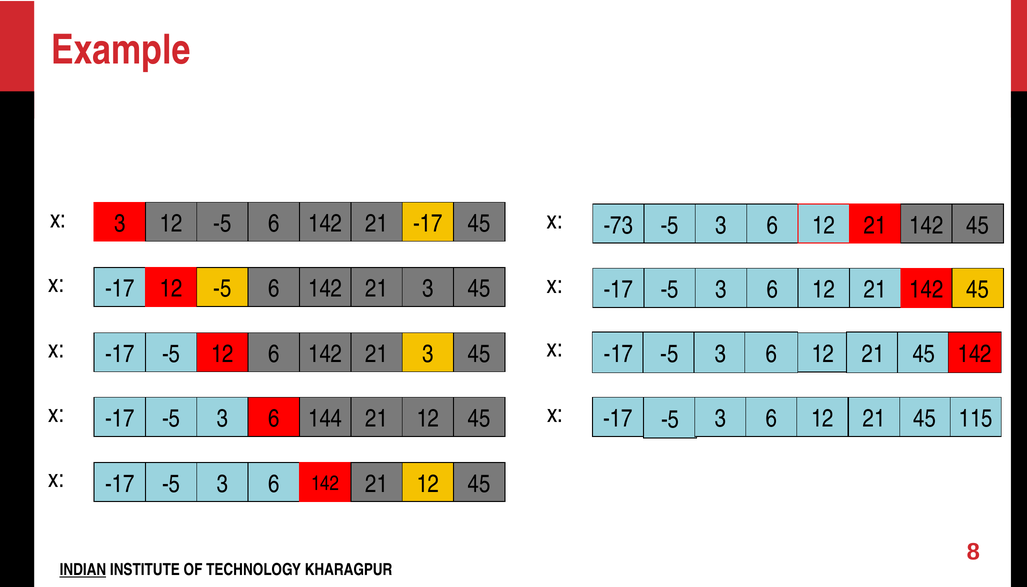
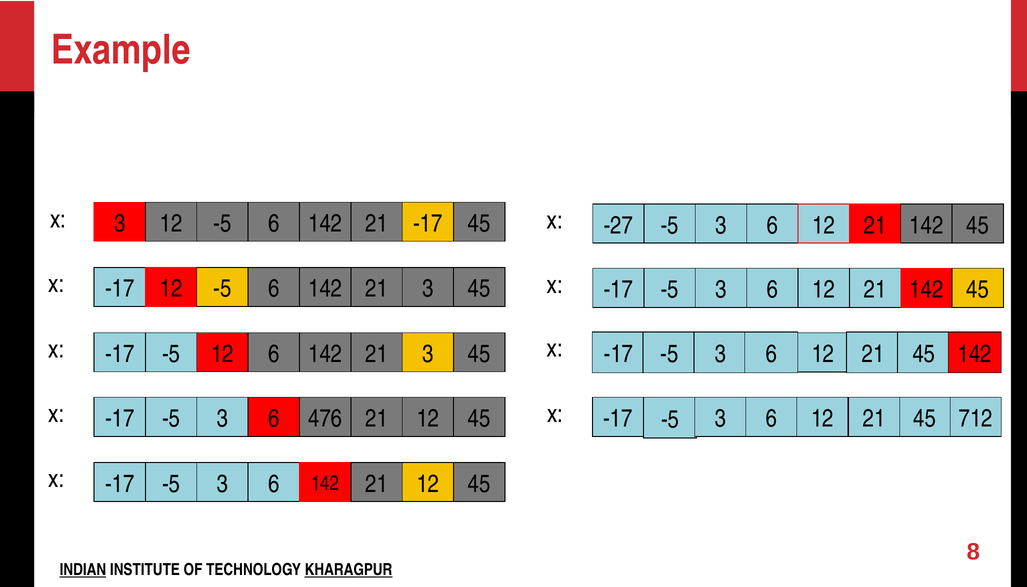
-73: -73 -> -27 (618, 225)
144: 144 -> 476 (325, 419)
115: 115 -> 712 (976, 419)
KHARAGPUR underline: none -> present (349, 570)
